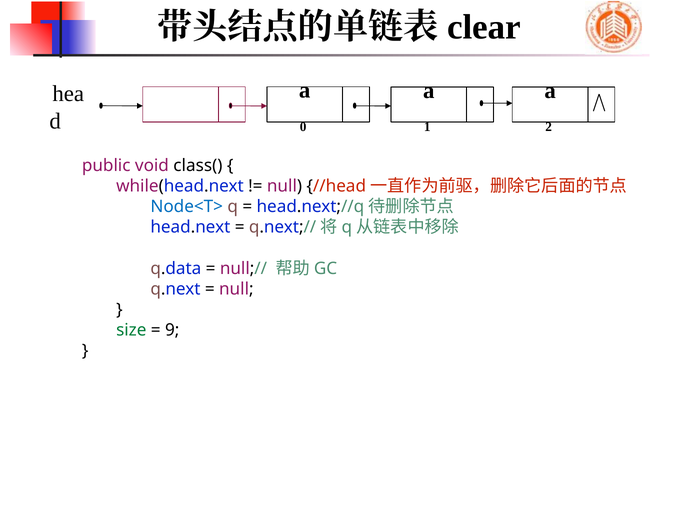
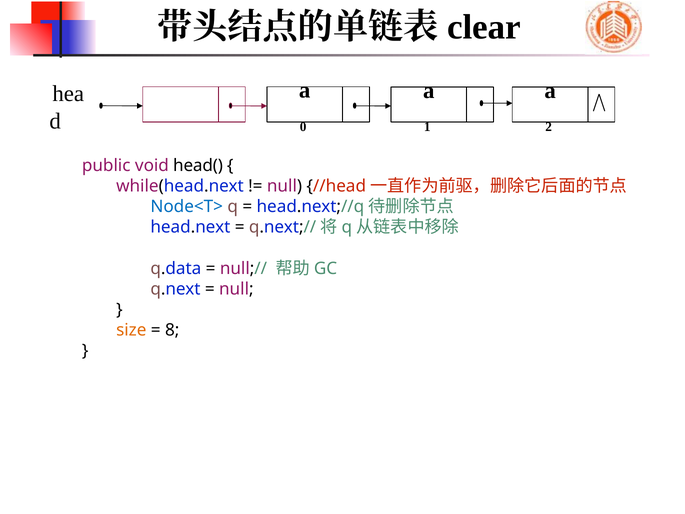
class(: class( -> head( (198, 166)
size colour: green -> orange (131, 330)
9: 9 -> 8 (172, 330)
